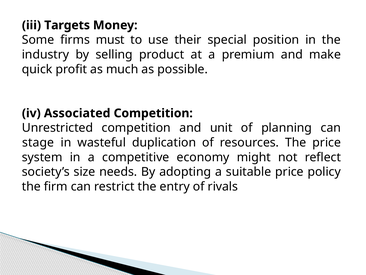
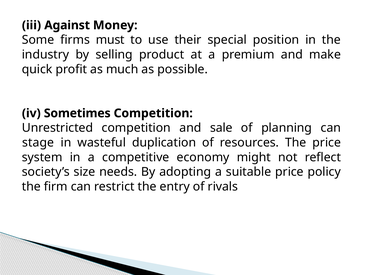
Targets: Targets -> Against (67, 25)
Associated: Associated -> Sometimes (77, 113)
unit: unit -> sale (221, 128)
